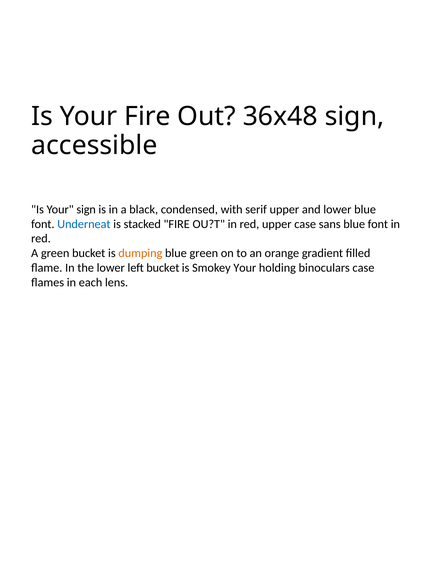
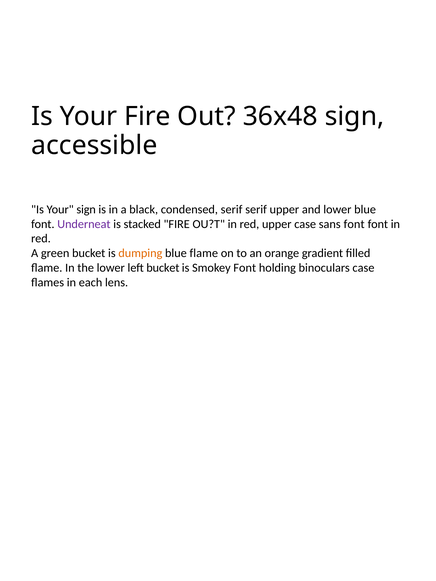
condensed with: with -> serif (232, 209)
Underneat colour: blue -> purple (84, 224)
sans blue: blue -> font (354, 224)
blue green: green -> flame (204, 253)
Smokey Your: Your -> Font (245, 268)
